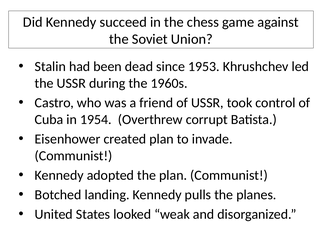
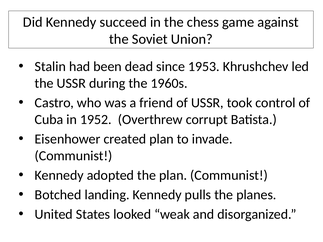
1954: 1954 -> 1952 (96, 120)
